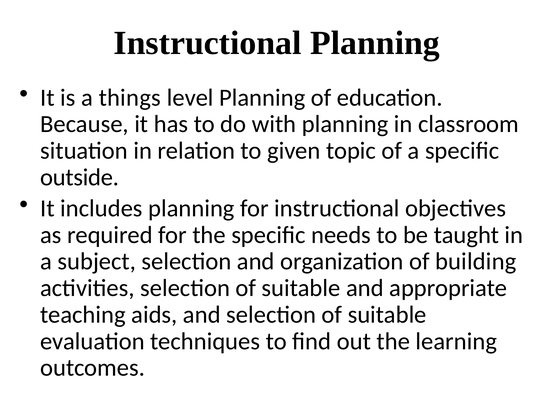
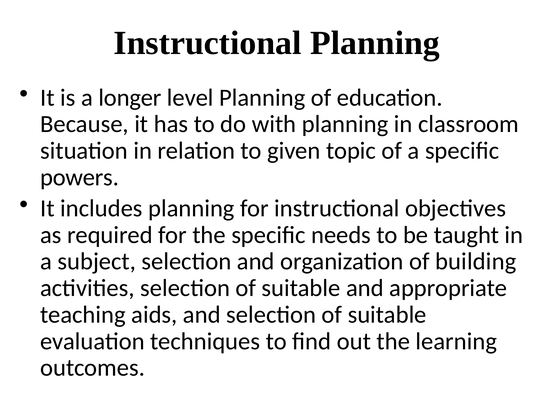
things: things -> longer (130, 98)
outside: outside -> powers (80, 178)
